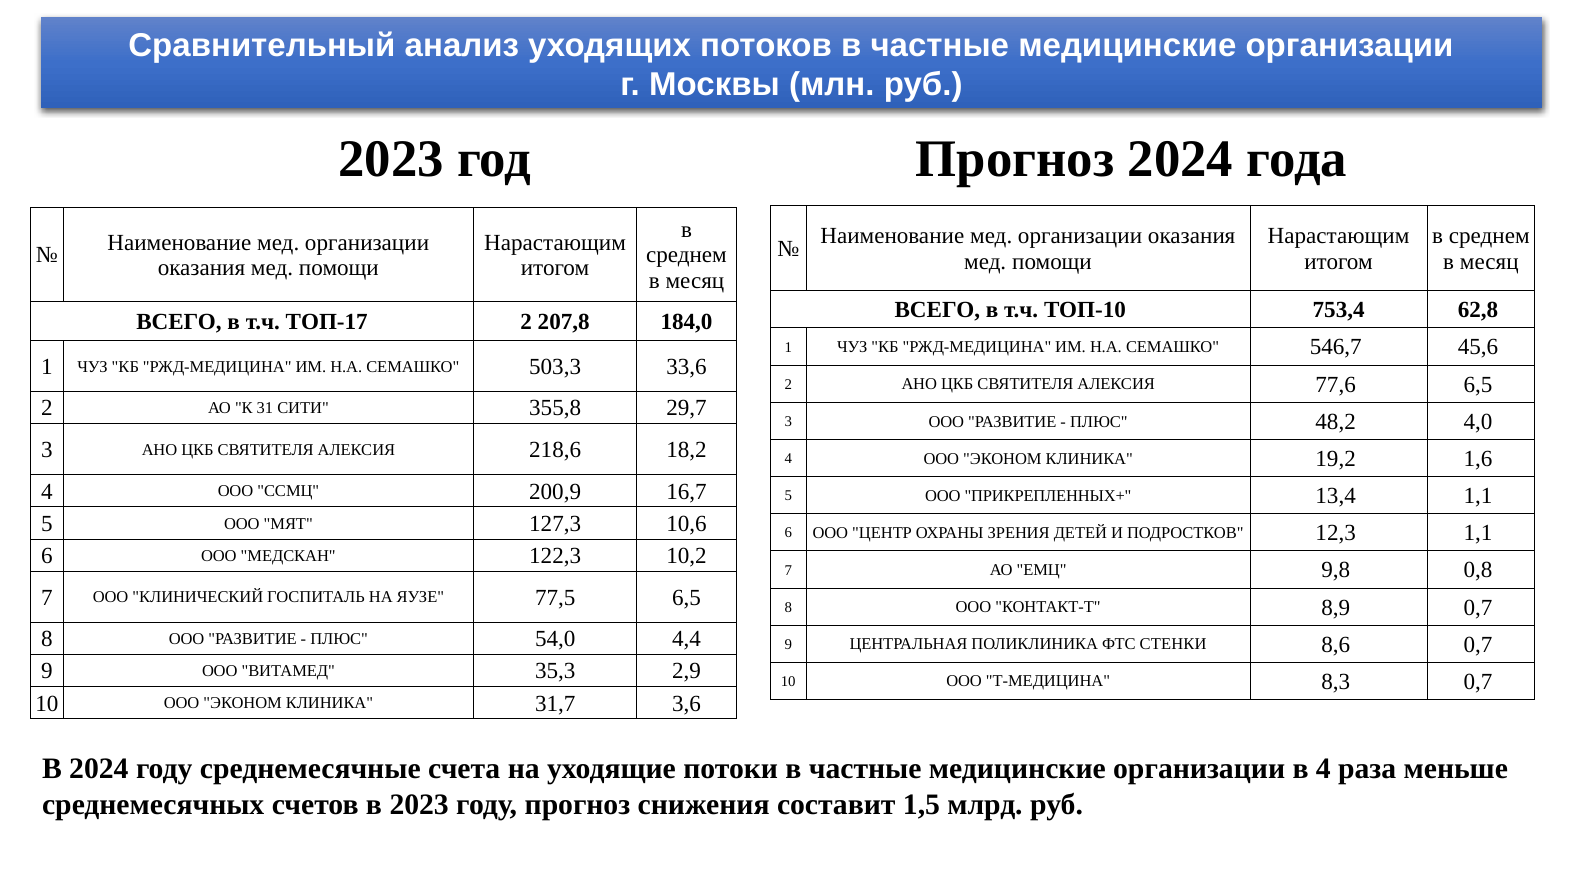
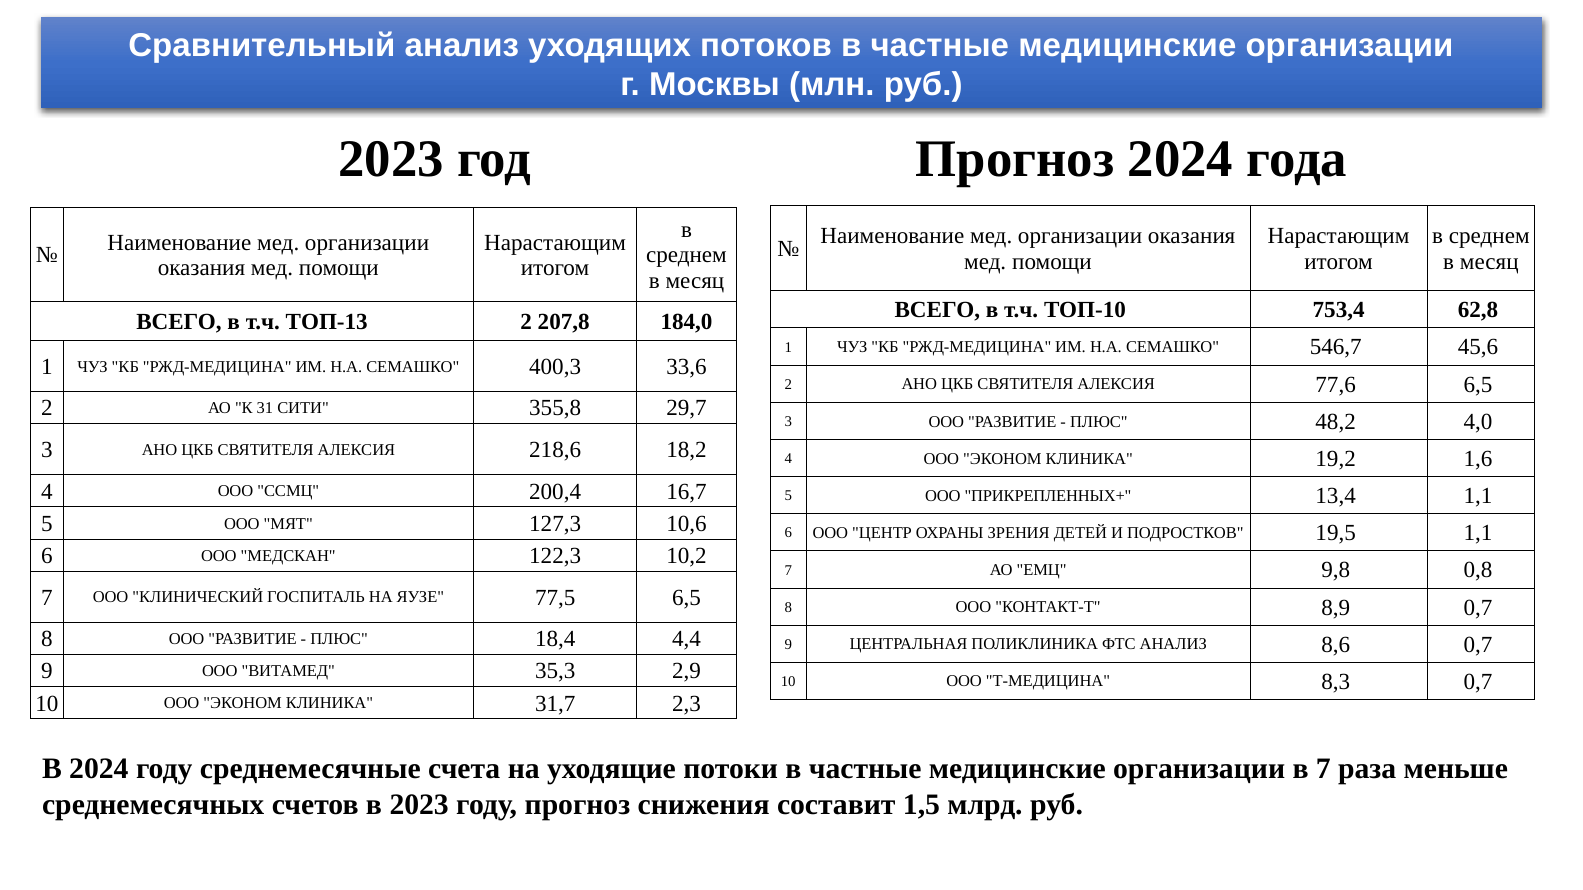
ТОП-17: ТОП-17 -> ТОП-13 (327, 322)
503,3: 503,3 -> 400,3 (555, 367)
200,9: 200,9 -> 200,4 (555, 492)
12,3: 12,3 -> 19,5 (1336, 533)
54,0: 54,0 -> 18,4 (555, 639)
ФТС СТЕНКИ: СТЕНКИ -> АНАЛИЗ (1173, 645)
3,6: 3,6 -> 2,3 (686, 704)
в 4: 4 -> 7 (1323, 769)
